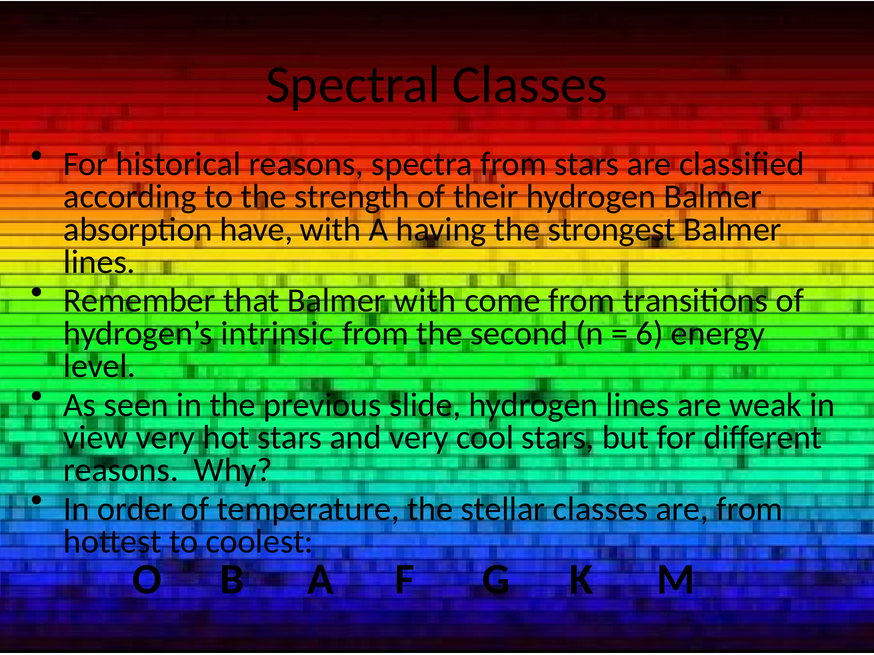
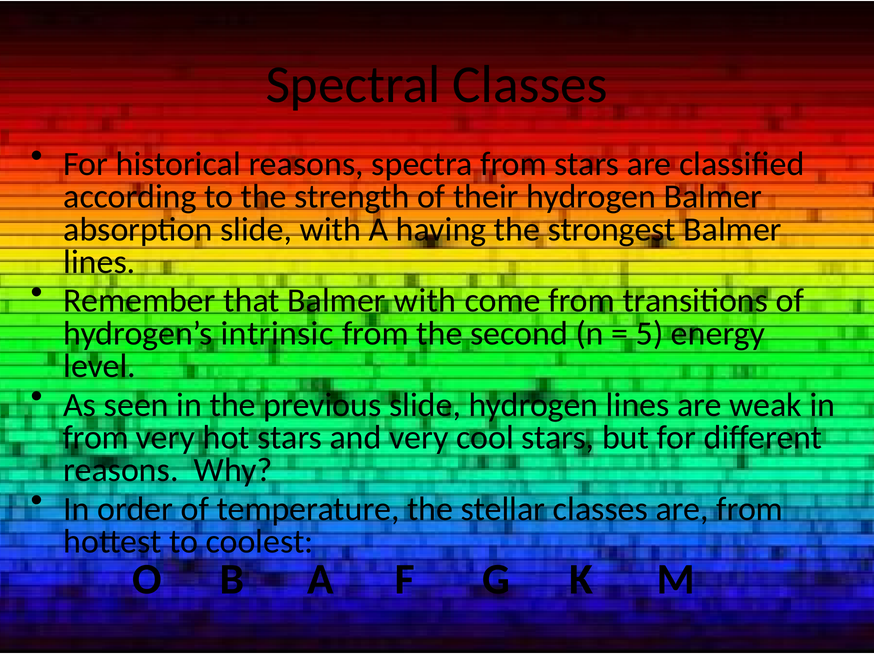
absorption have: have -> slide (256, 230)
6: 6 -> 5 (650, 334)
view: view -> from (96, 438)
